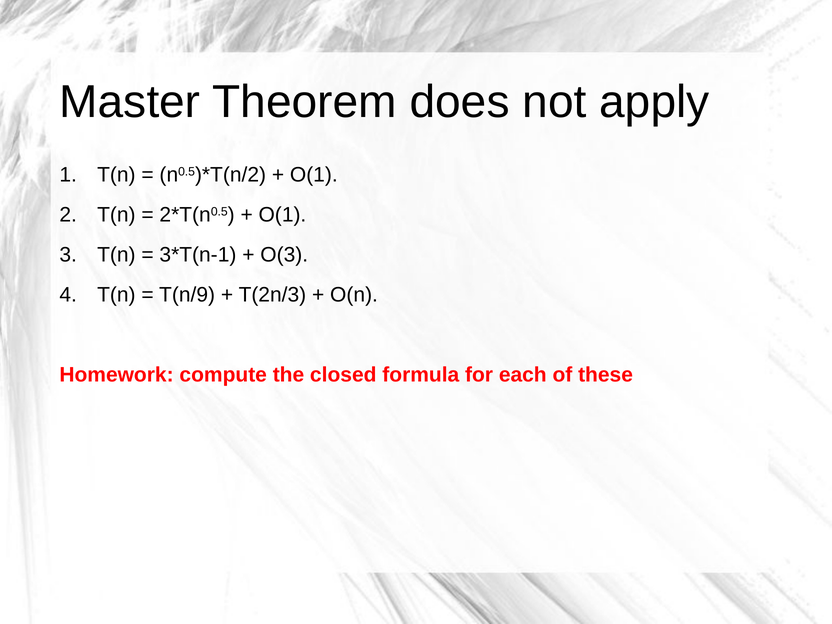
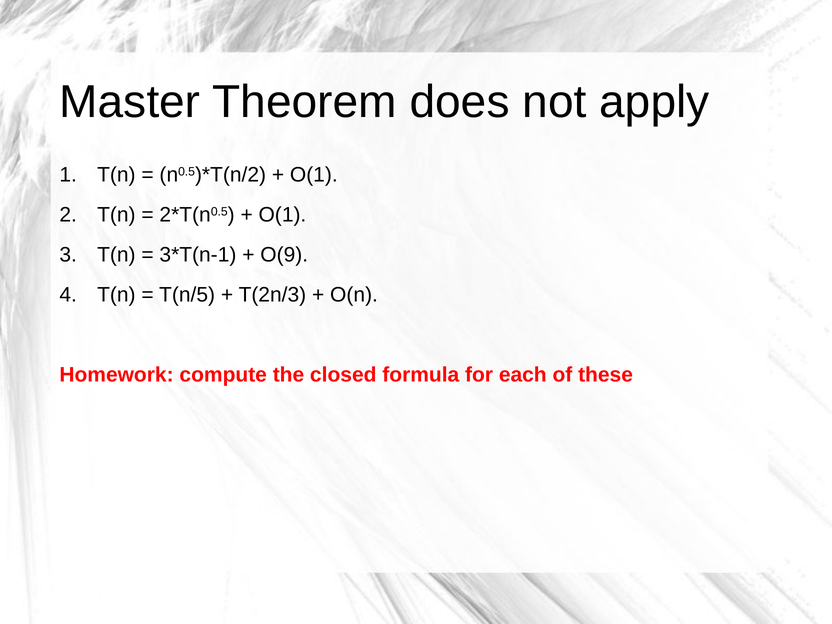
O(3: O(3 -> O(9 (284, 255)
T(n/9: T(n/9 -> T(n/5 (187, 295)
